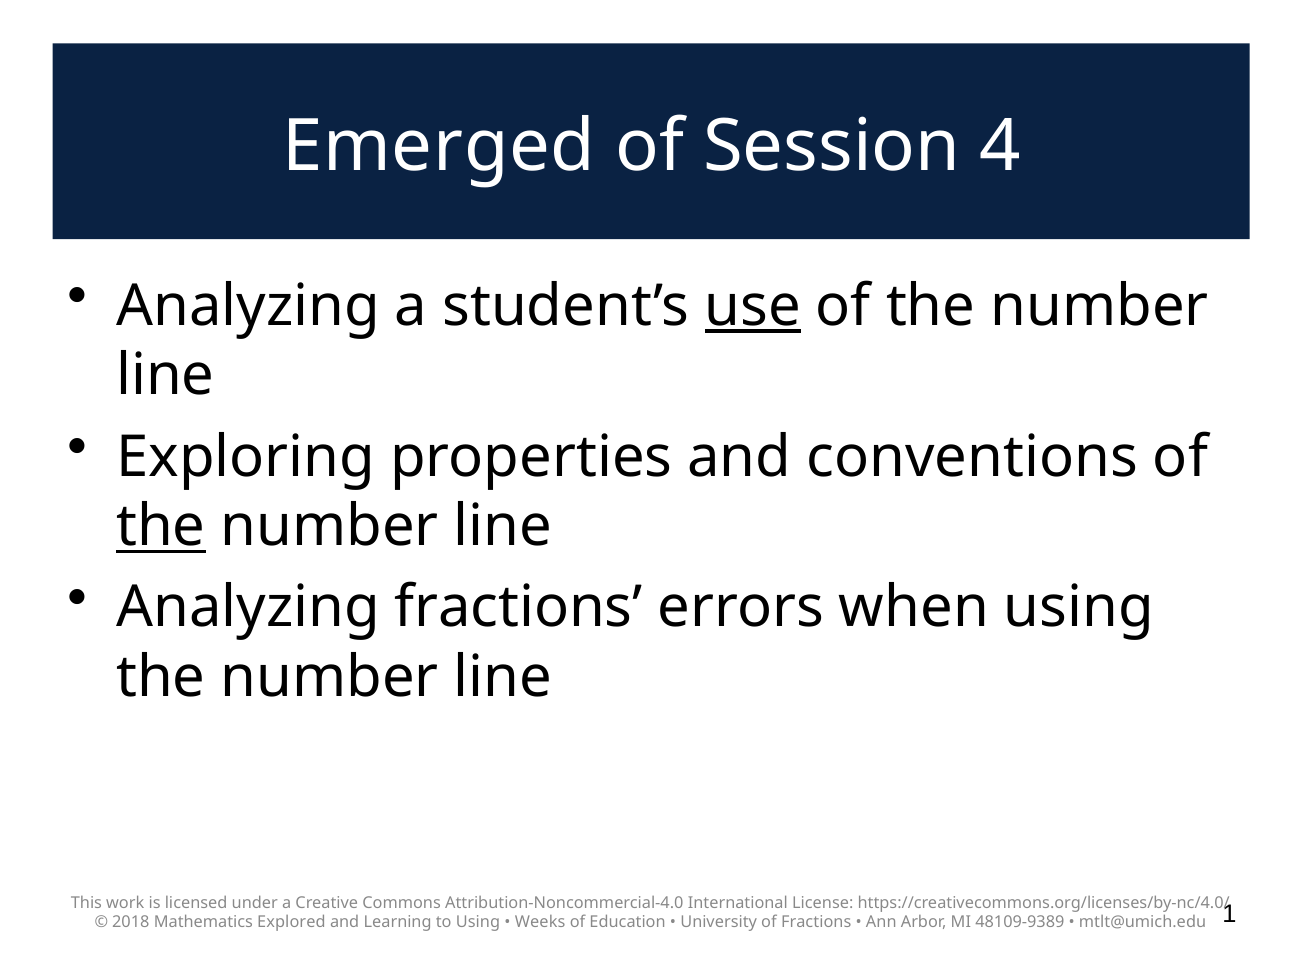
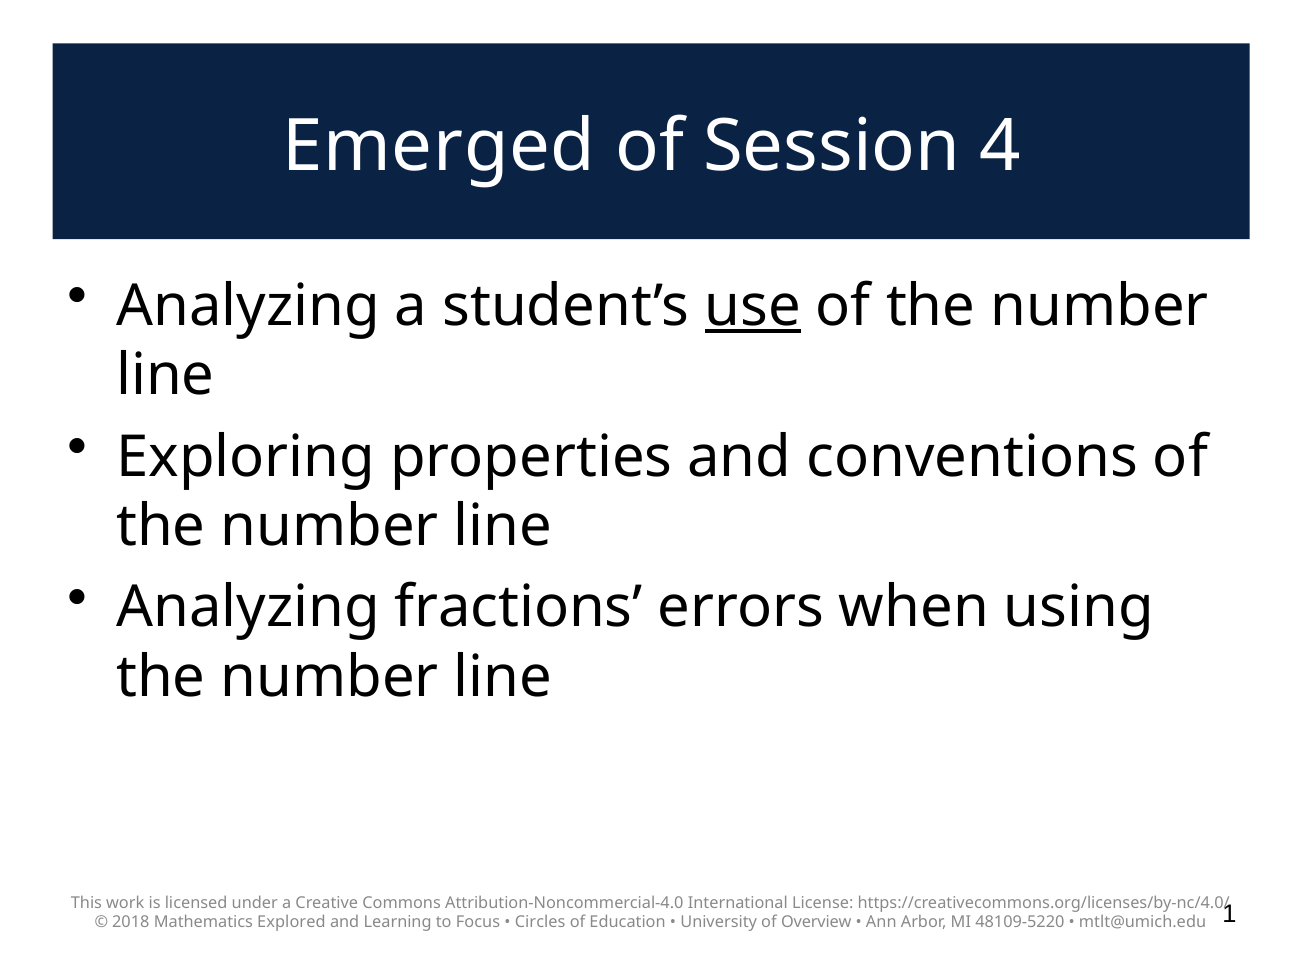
the underline: present -> none (161, 526)
to Using: Using -> Focus (478, 923)
Weeks: Weeks -> Circles (540, 923)
of Fractions: Fractions -> Overview (816, 923)
48109-9389: 48109-9389 -> 48109-5220 (1020, 923)
